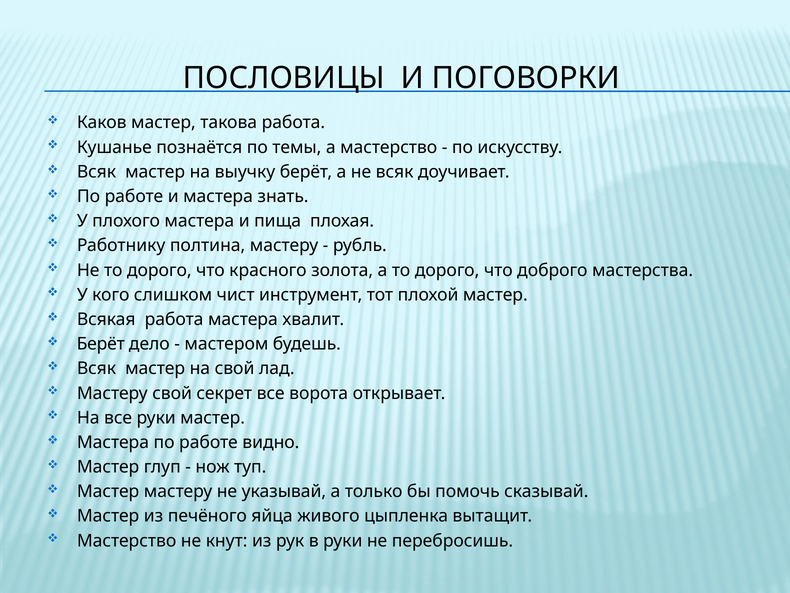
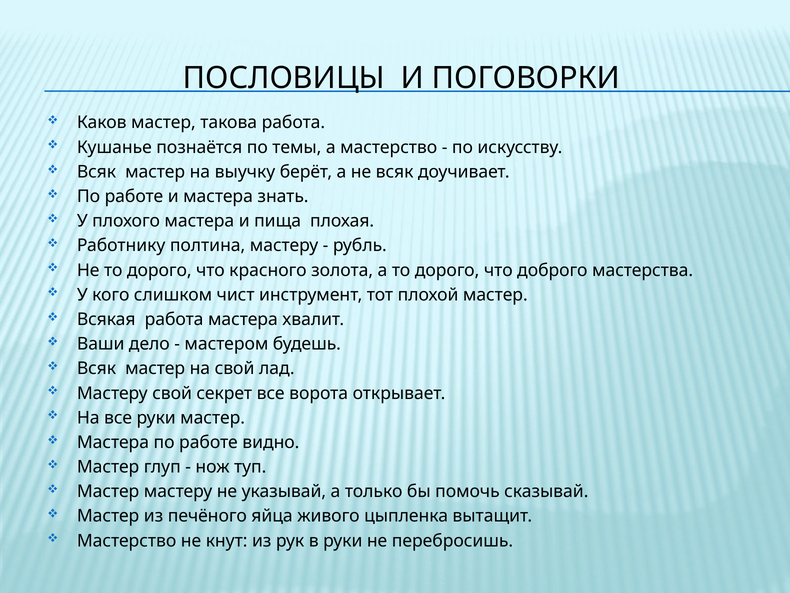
Берёт: Берёт -> Ваши (101, 344)
